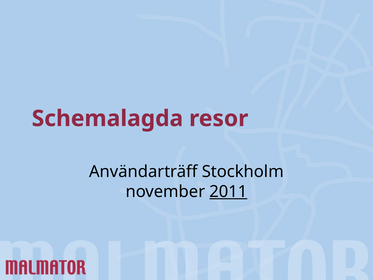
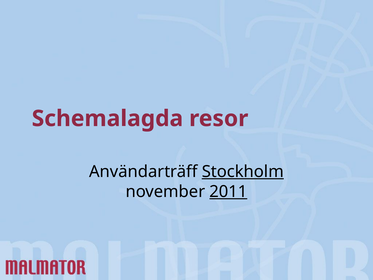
Stockholm underline: none -> present (243, 171)
